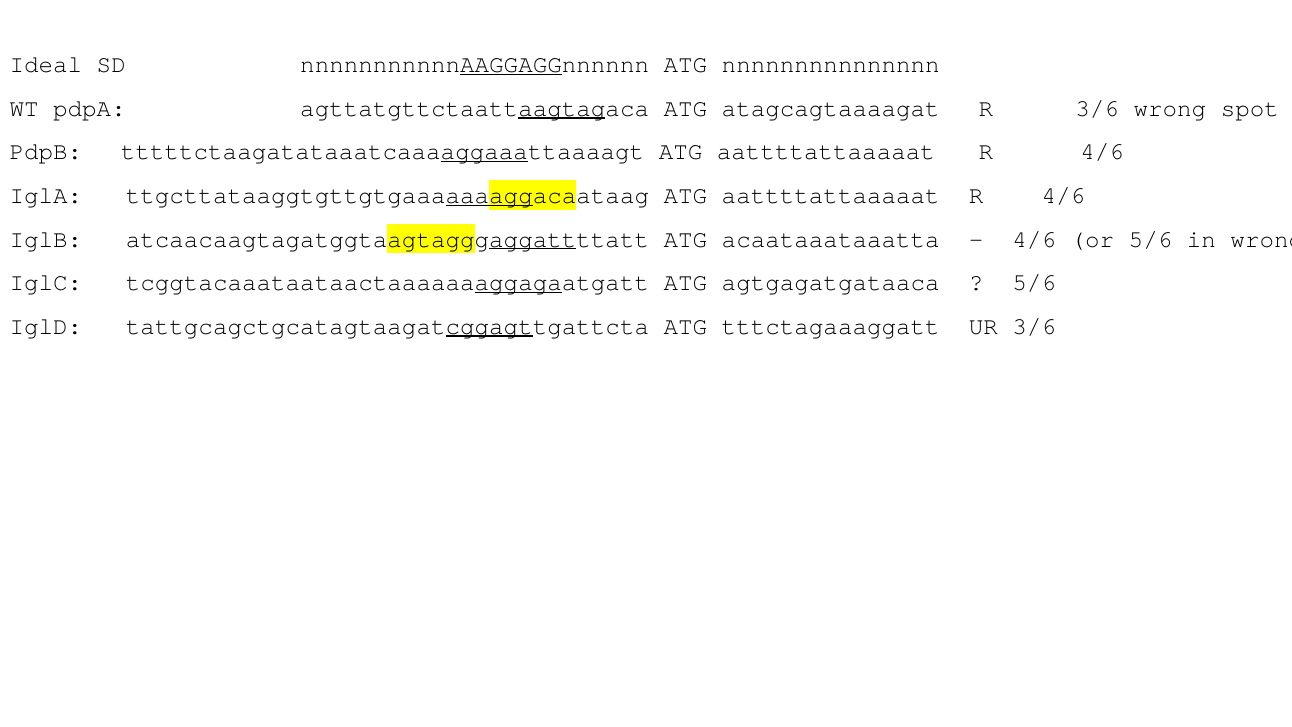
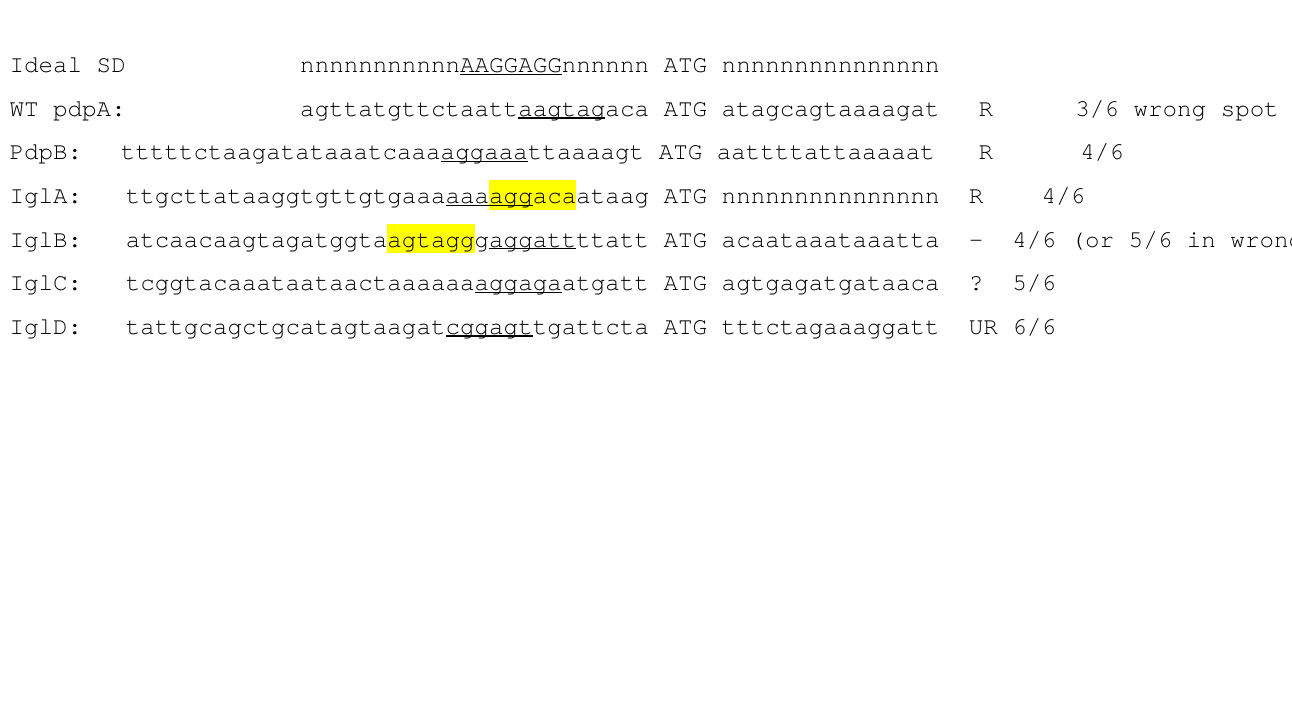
ttgcttataaggtgttgtgaaaaaaaggacaataag ATG aattttattaaaaat: aattttattaaaaat -> nnnnnnnnnnnnnnn (831, 195)
UR 3/6: 3/6 -> 6/6 (1034, 326)
